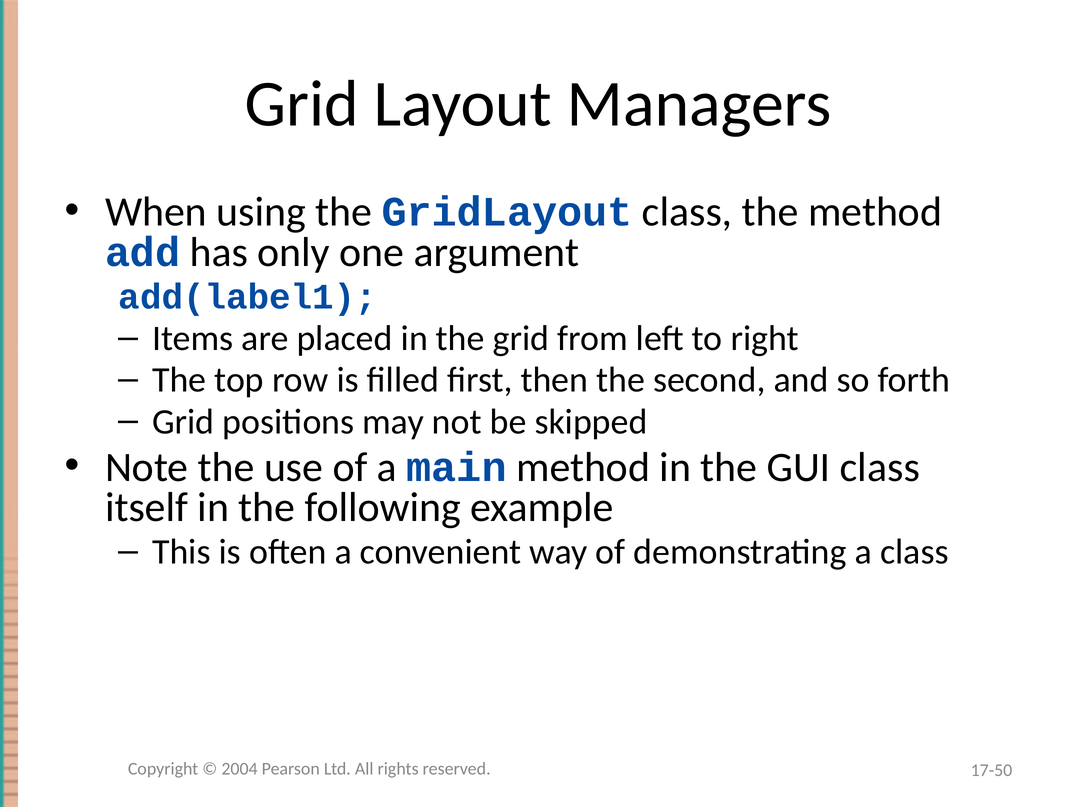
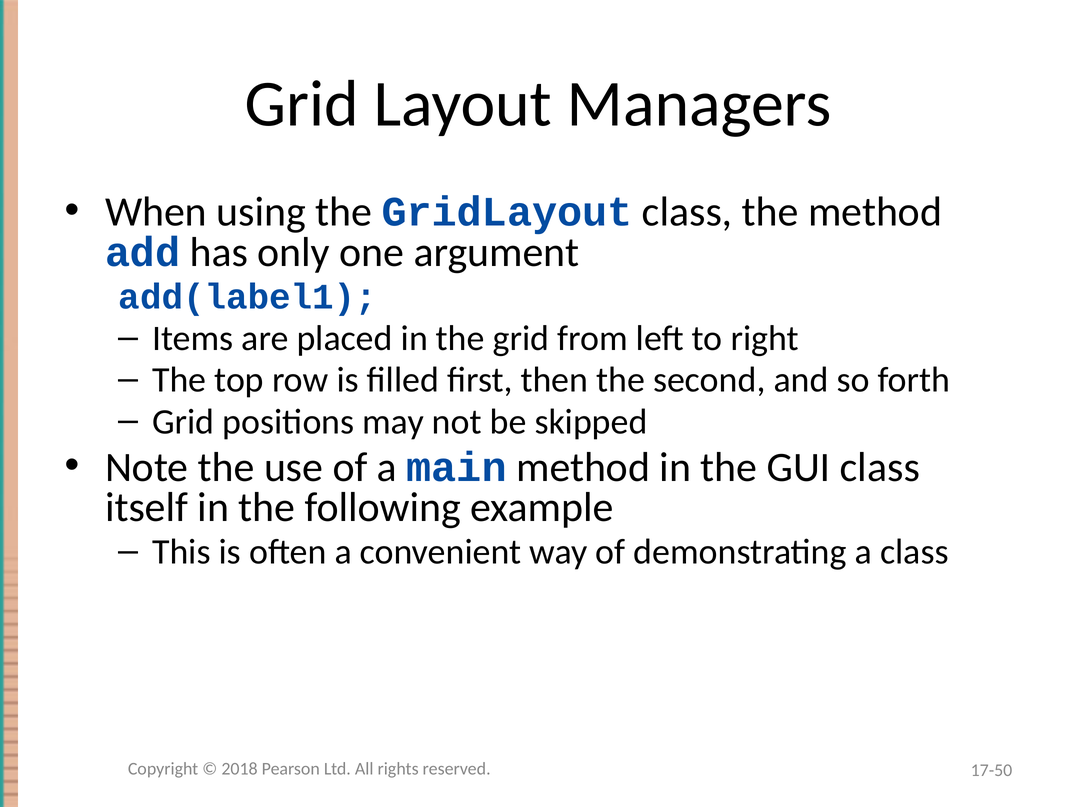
2004: 2004 -> 2018 (240, 769)
